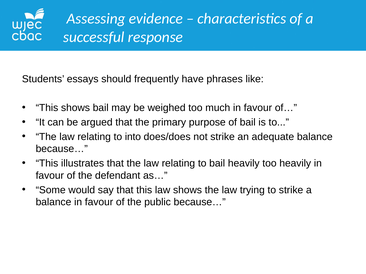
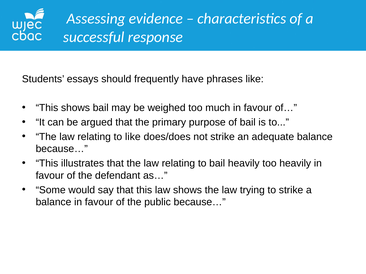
to into: into -> like (133, 137)
